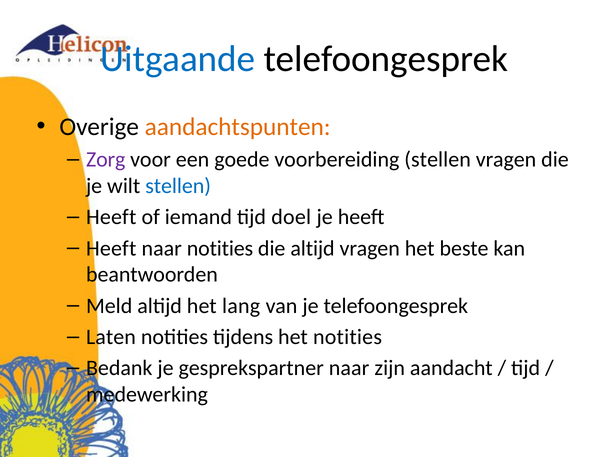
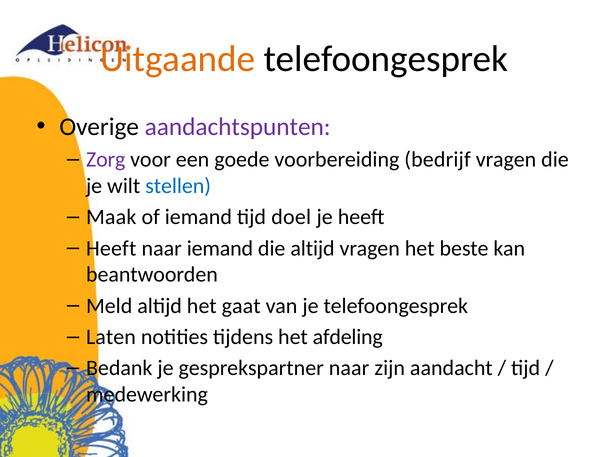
Uitgaande colour: blue -> orange (178, 59)
aandachtspunten colour: orange -> purple (238, 127)
voorbereiding stellen: stellen -> bedrijf (438, 160)
Heeft: Heeft -> Maak (111, 217)
naar notities: notities -> iemand (220, 248)
lang: lang -> gaat (241, 306)
het notities: notities -> afdeling (348, 337)
